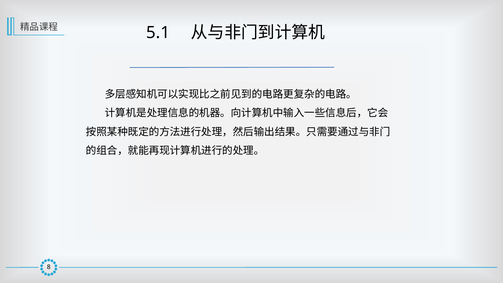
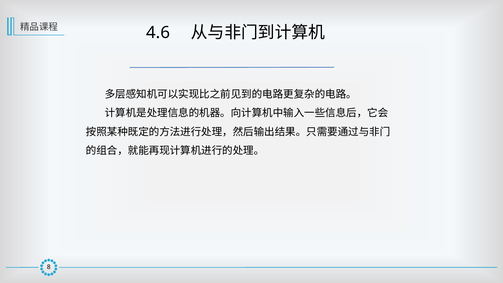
5.1: 5.1 -> 4.6 (158, 33)
